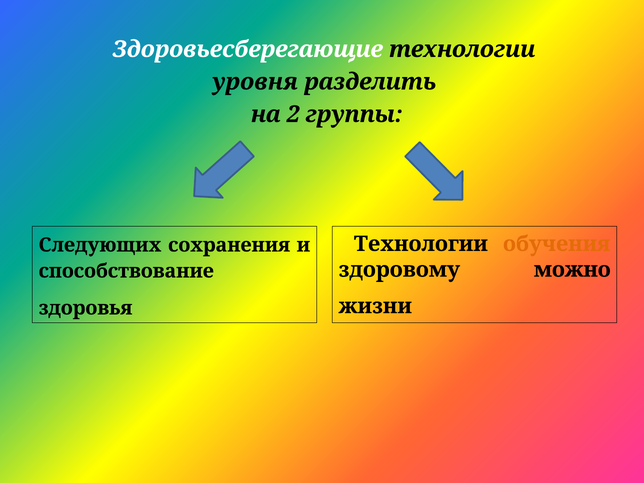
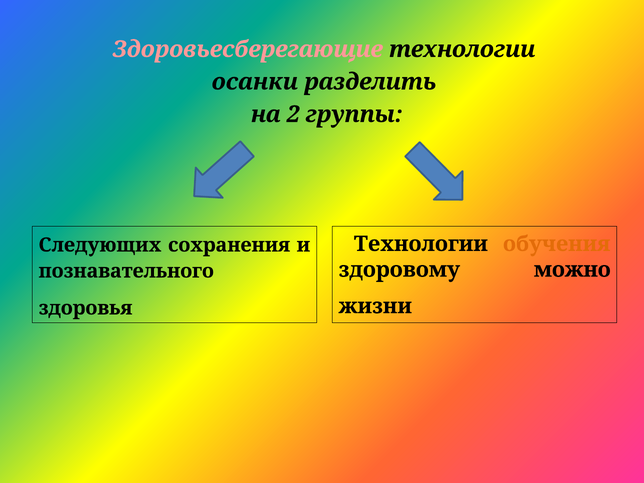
Здоровьесберегающие colour: white -> pink (248, 49)
уровня: уровня -> осанки (255, 82)
способствование: способствование -> познавательного (126, 271)
